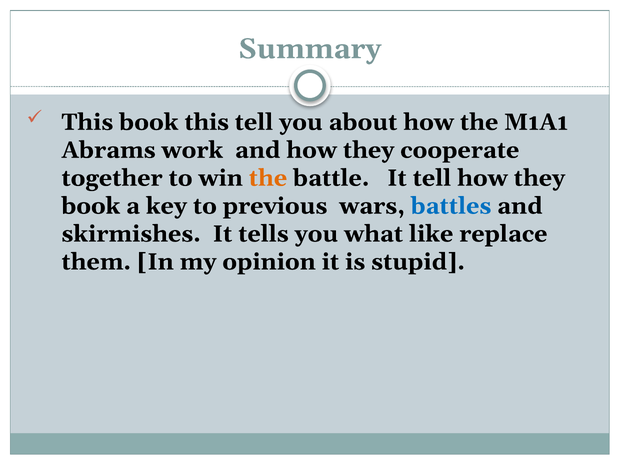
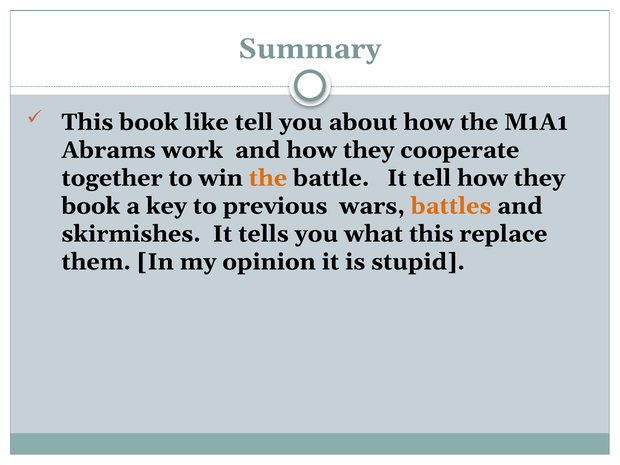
book this: this -> like (207, 122)
battles colour: blue -> orange (451, 206)
what like: like -> this (431, 234)
